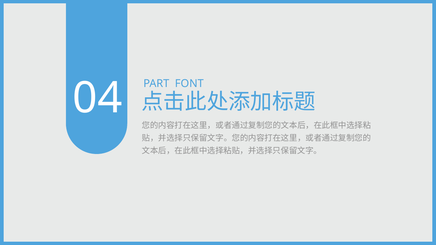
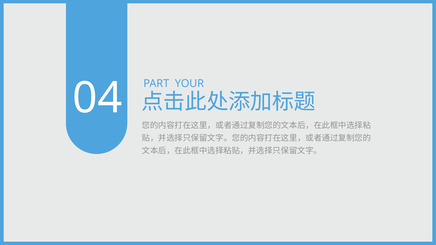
FONT: FONT -> YOUR (189, 84)
